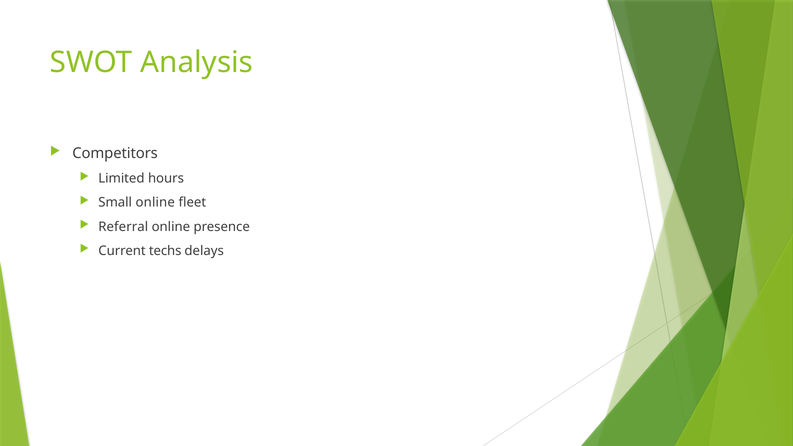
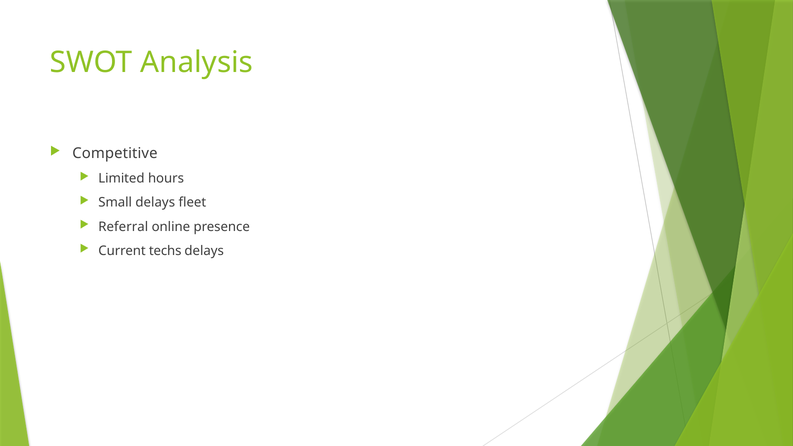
Competitors: Competitors -> Competitive (115, 153)
Small online: online -> delays (155, 203)
